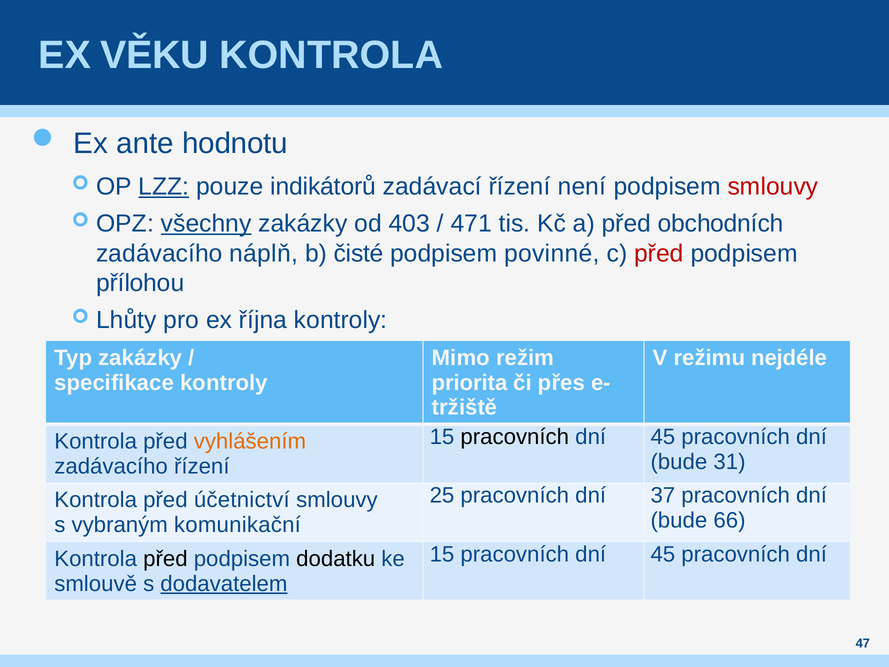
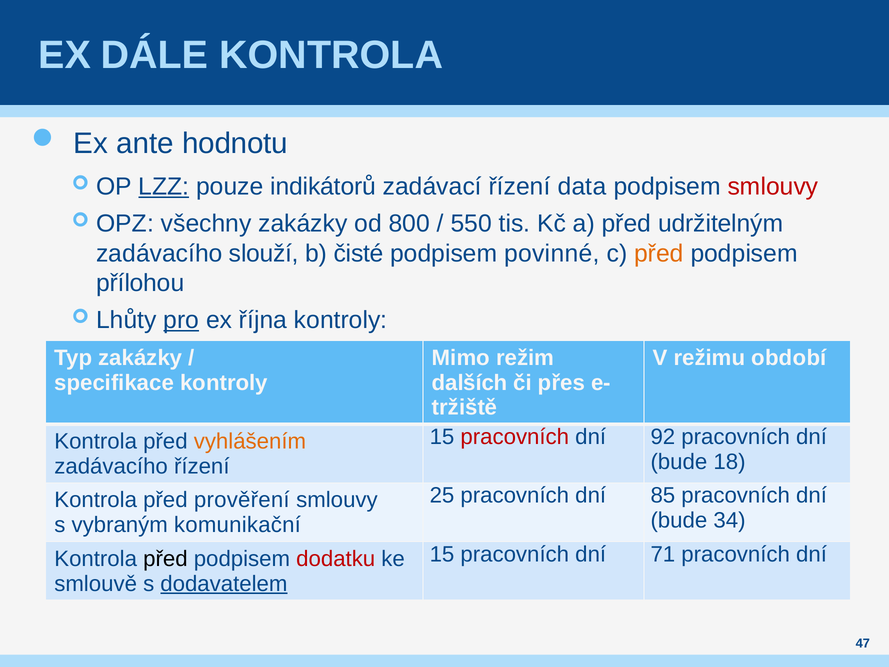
VĚKU: VĚKU -> DÁLE (154, 55)
není: není -> data (582, 187)
všechny underline: present -> none (206, 224)
403: 403 -> 800 (409, 224)
471: 471 -> 550 (471, 224)
obchodních: obchodních -> udržitelným (721, 224)
náplň: náplň -> slouží (264, 253)
před colour: red -> orange (659, 253)
pro underline: none -> present (181, 320)
nejdéle: nejdéle -> období (789, 358)
priorita: priorita -> dalších (470, 383)
pracovních colour: black -> red (515, 437)
45: 45 -> 92 (663, 437)
31: 31 -> 18 (730, 462)
37: 37 -> 85 (663, 495)
účetnictví: účetnictví -> prověření (242, 500)
66: 66 -> 34 (730, 520)
45: 45 -> 71 (663, 554)
dodatku colour: black -> red (336, 559)
